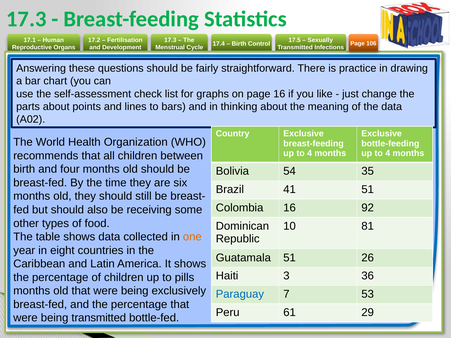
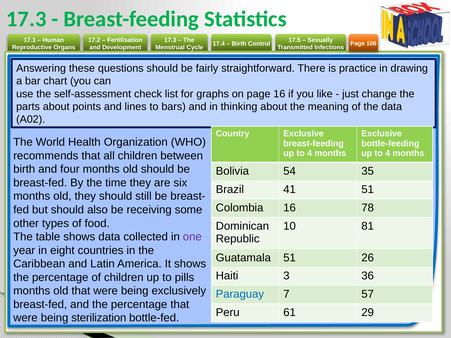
92: 92 -> 78 (368, 208)
one colour: orange -> purple (192, 237)
53: 53 -> 57 (368, 294)
being transmitted: transmitted -> sterilization (99, 318)
